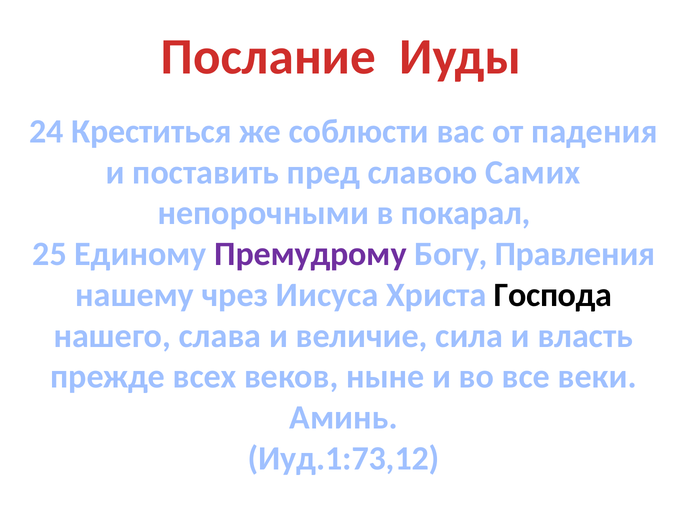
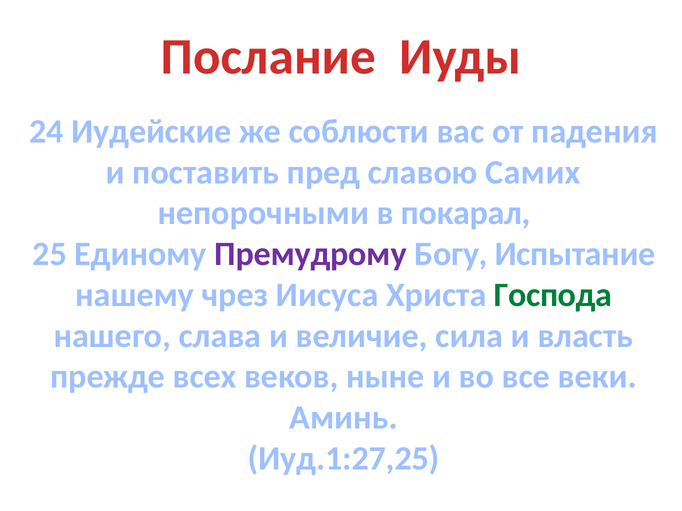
Креститься: Креститься -> Иудейские (151, 132)
Правления: Правления -> Испытание (575, 254)
Господа colour: black -> green (553, 295)
Иуд.1:73,12: Иуд.1:73,12 -> Иуд.1:27,25 (344, 459)
